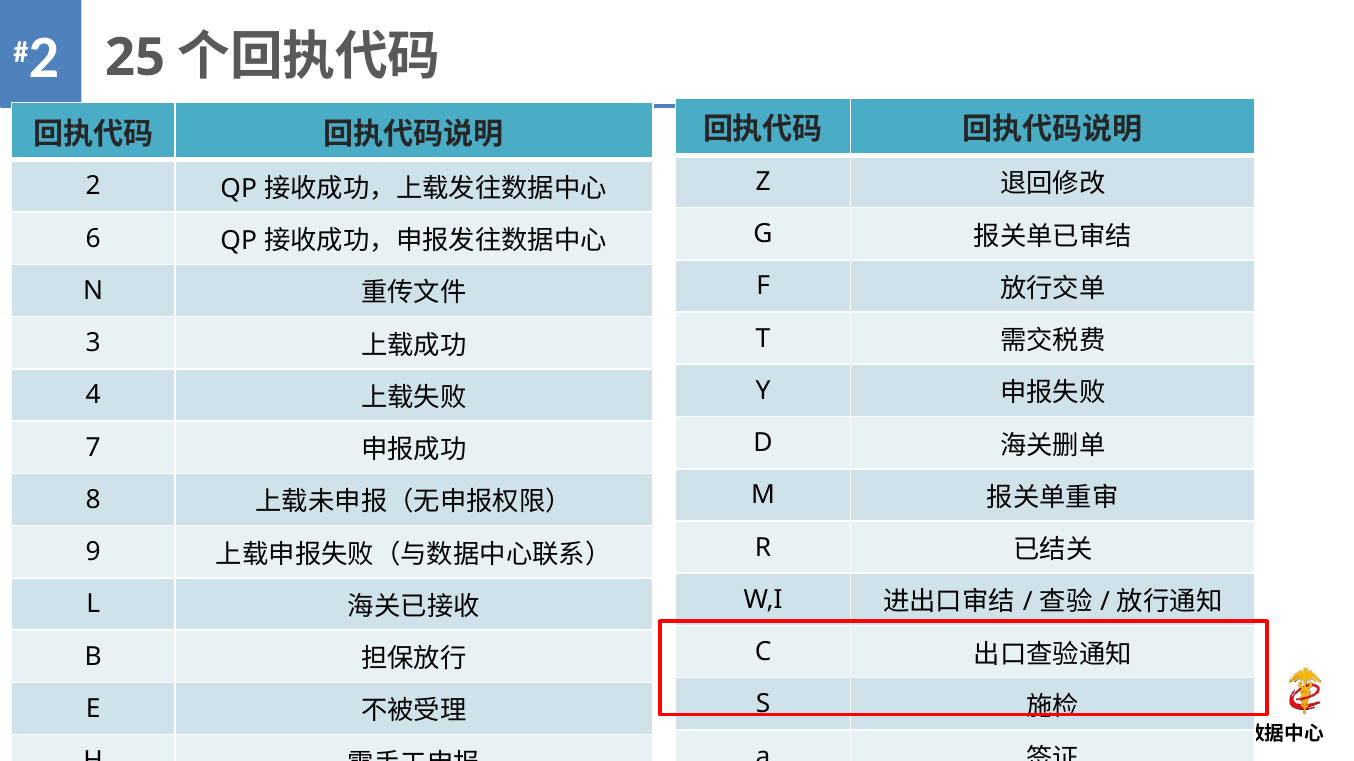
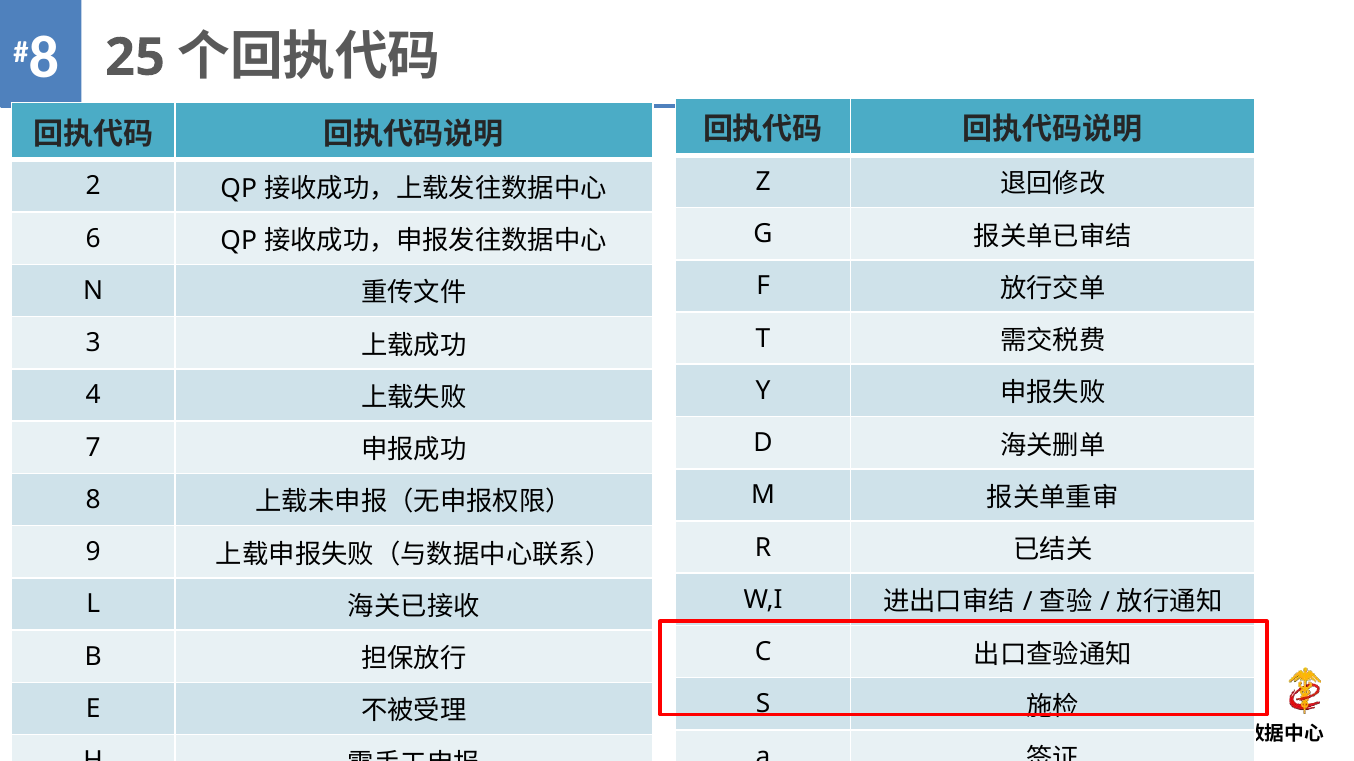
2: 2 -> 8 (44, 58)
